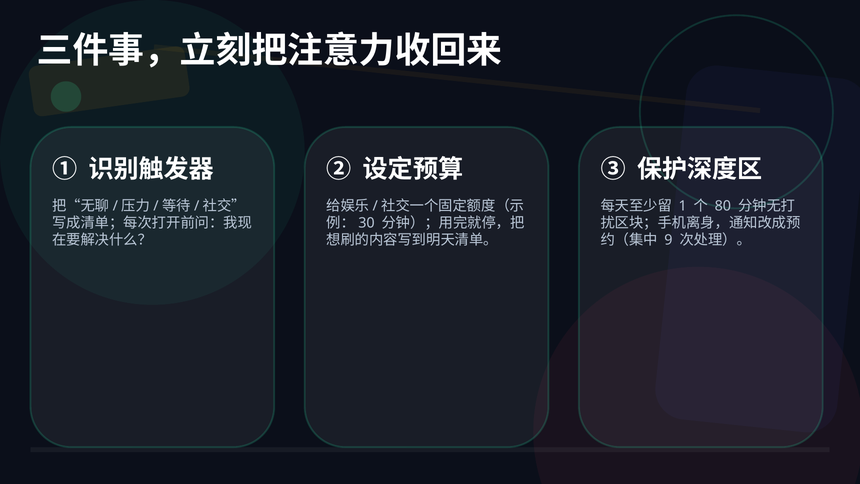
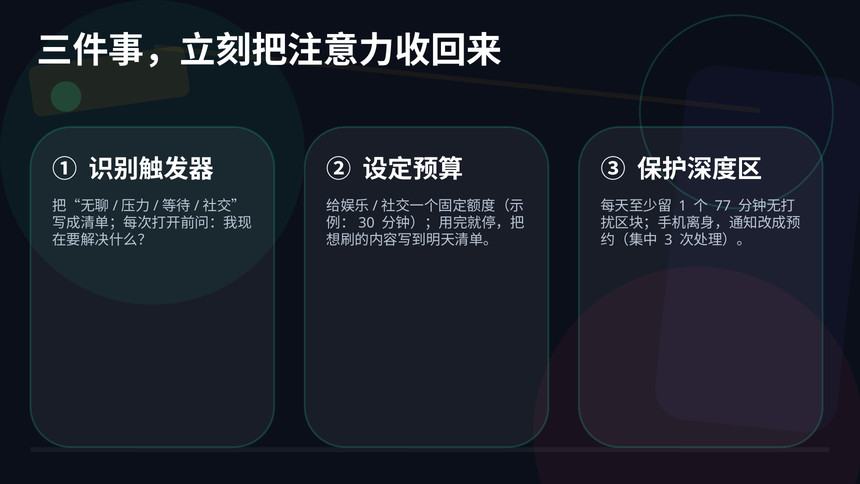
80: 80 -> 77 (723, 206)
9: 9 -> 3 (668, 240)
